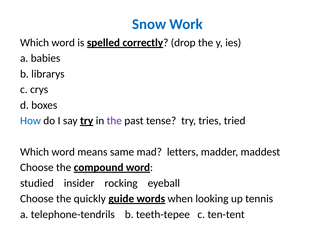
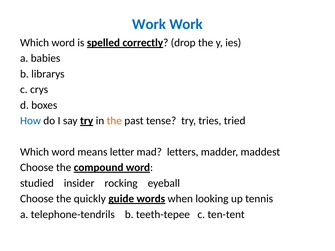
Snow: Snow -> Work (149, 24)
the colour: purple -> orange (114, 121)
same: same -> letter (122, 152)
